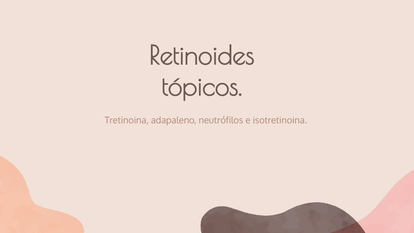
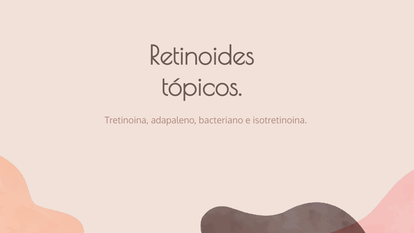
neutrófilos: neutrófilos -> bacteriano (221, 120)
